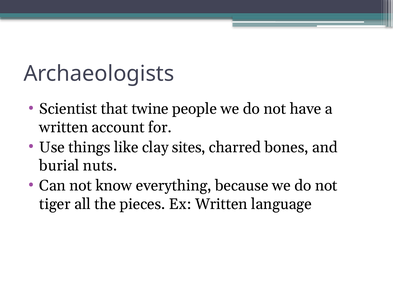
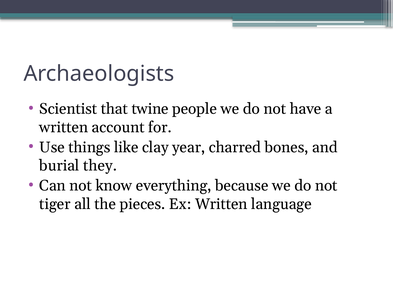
sites: sites -> year (189, 147)
nuts: nuts -> they (100, 166)
